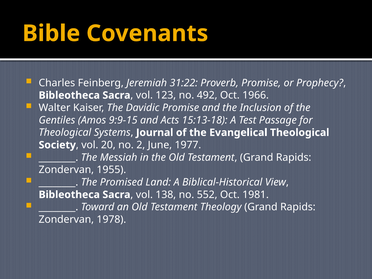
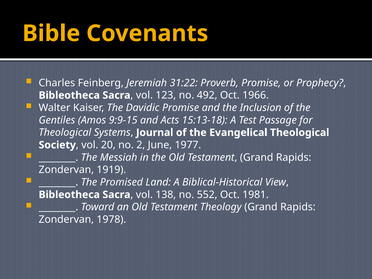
1955: 1955 -> 1919 (111, 170)
